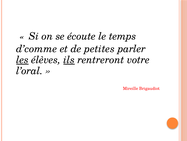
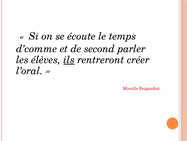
petites: petites -> second (100, 49)
les underline: present -> none (22, 60)
votre: votre -> créer (138, 60)
